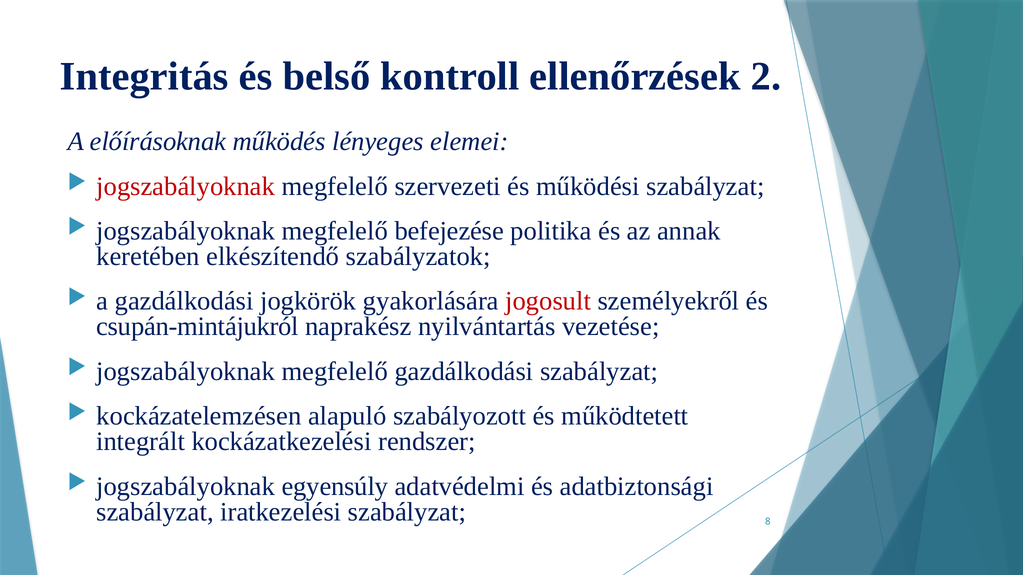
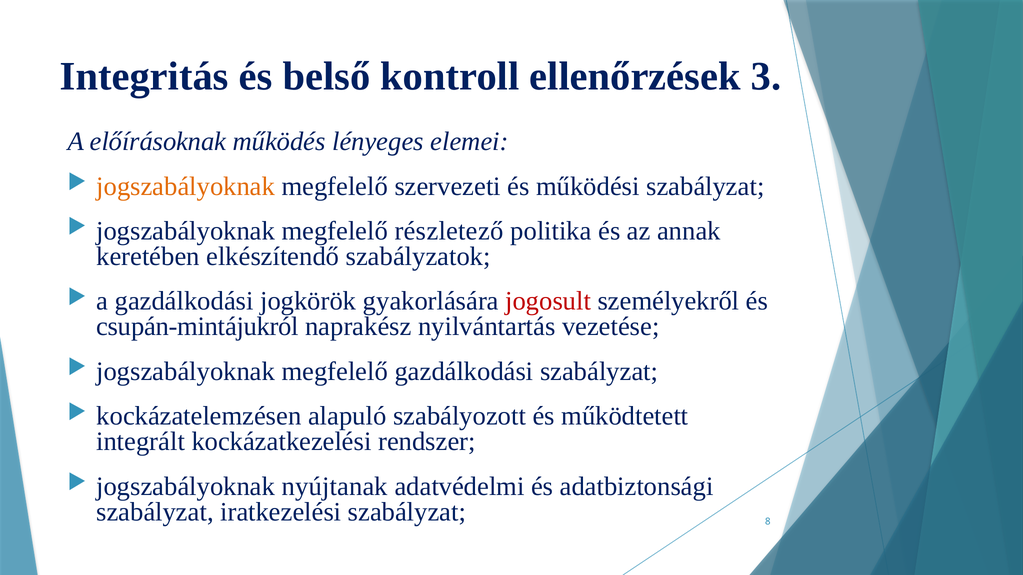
2: 2 -> 3 (766, 76)
jogszabályoknak colour: red -> orange (186, 186)
befejezése: befejezése -> részletező (449, 231)
egyensúly: egyensúly -> nyújtanak (335, 487)
